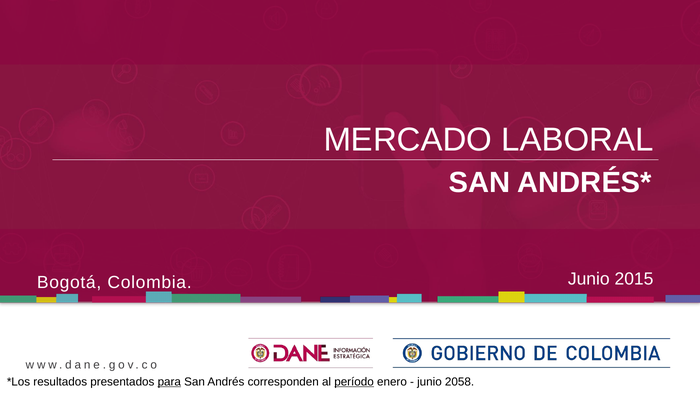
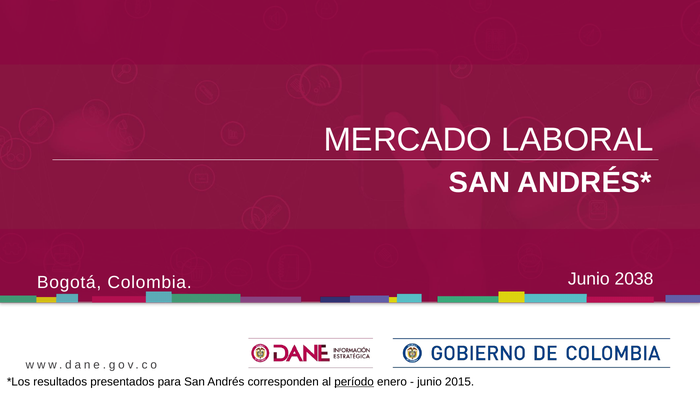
2015: 2015 -> 2038 (634, 279)
para underline: present -> none (169, 381)
2058: 2058 -> 2015 (460, 381)
